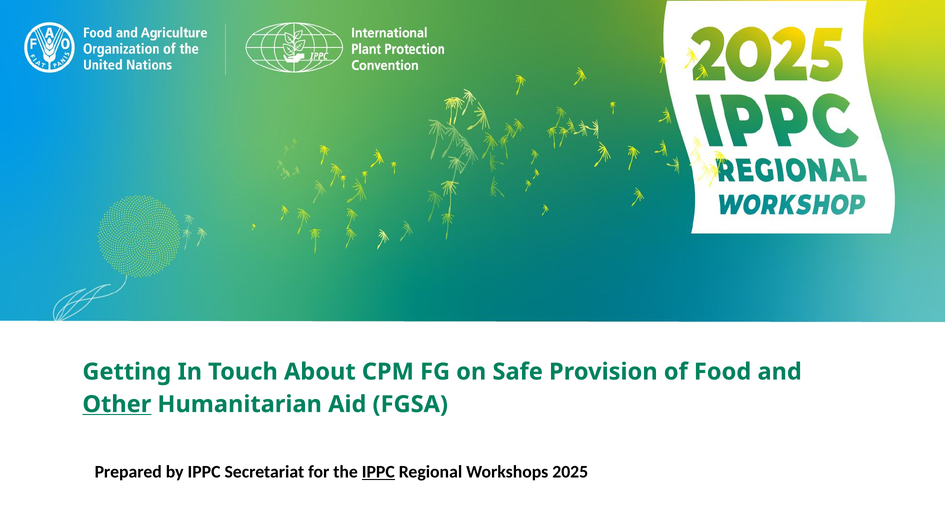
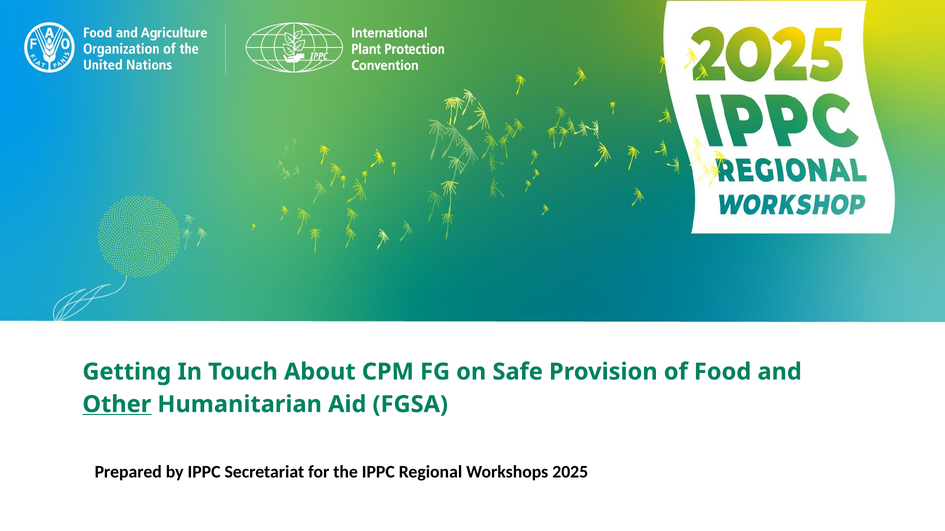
IPPC underline: present -> none (378, 473)
